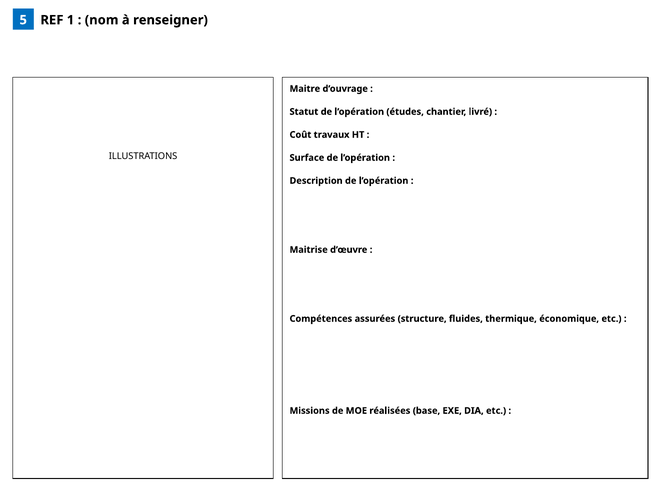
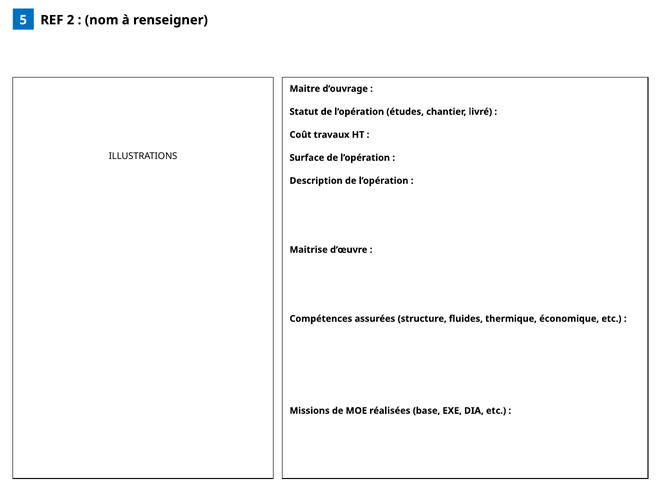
1: 1 -> 2 (71, 20)
